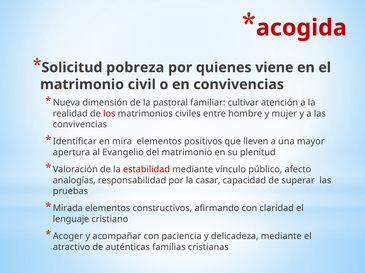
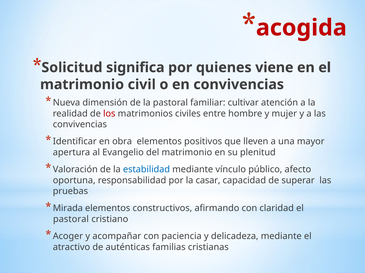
pobreza: pobreza -> significa (135, 68)
mira: mira -> obra (122, 142)
estabilidad colour: red -> blue (146, 170)
analogías: analogías -> oportuna (74, 181)
lenguaje: lenguaje -> pastoral (71, 220)
